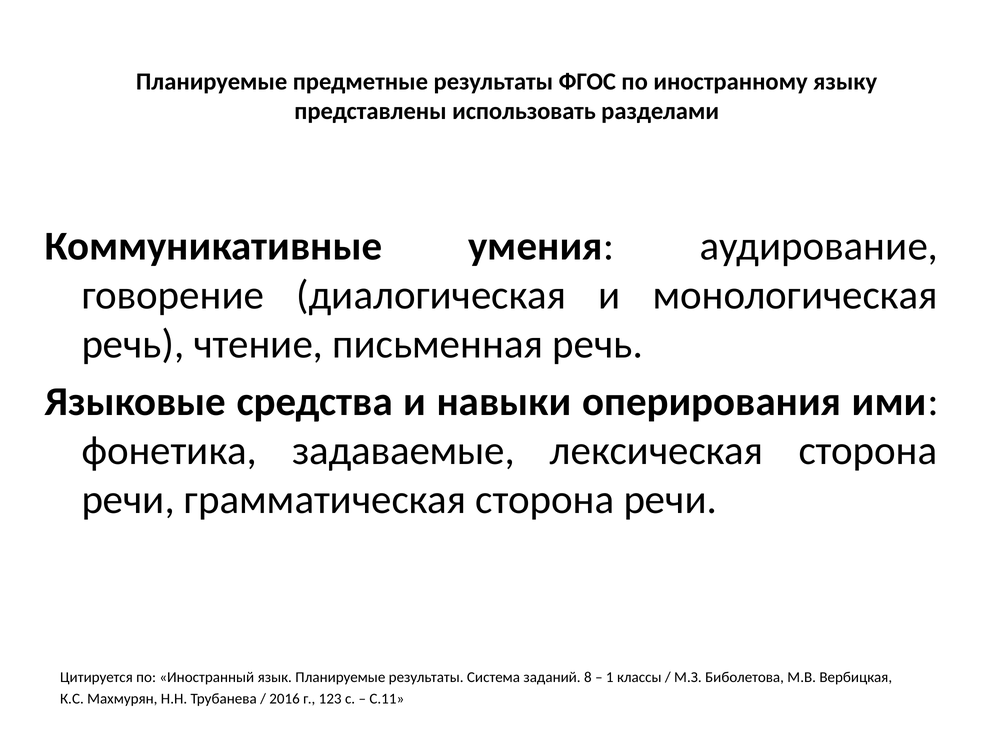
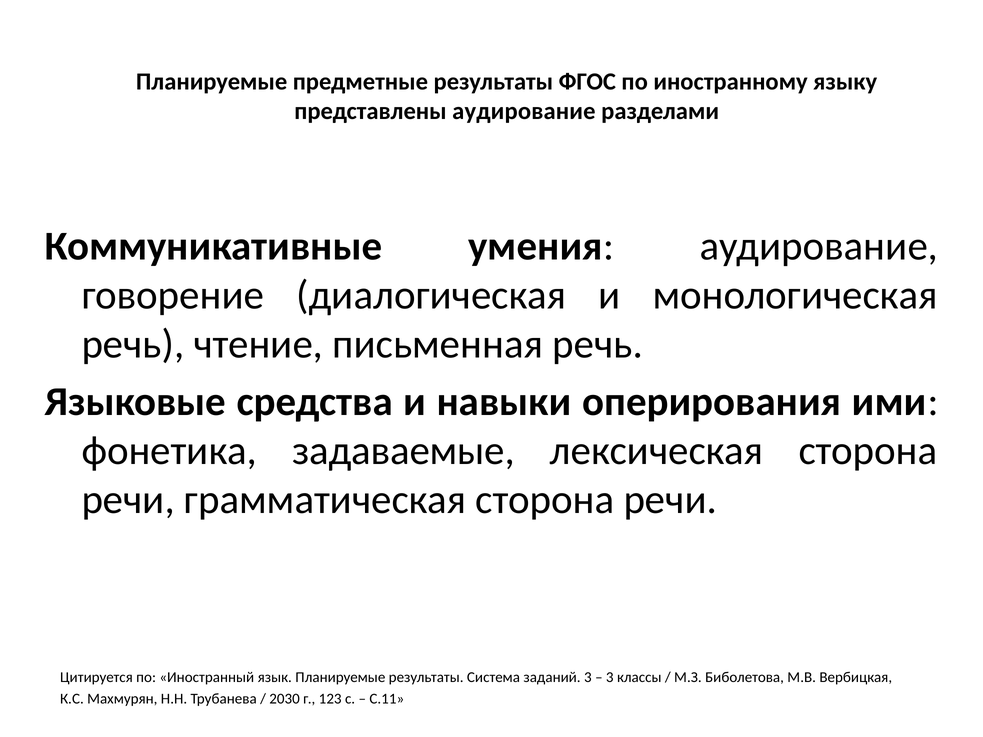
представлены использовать: использовать -> аудирование (524, 111)
заданий 8: 8 -> 3 (588, 678)
1: 1 -> 3 (610, 678)
2016: 2016 -> 2030 (285, 699)
